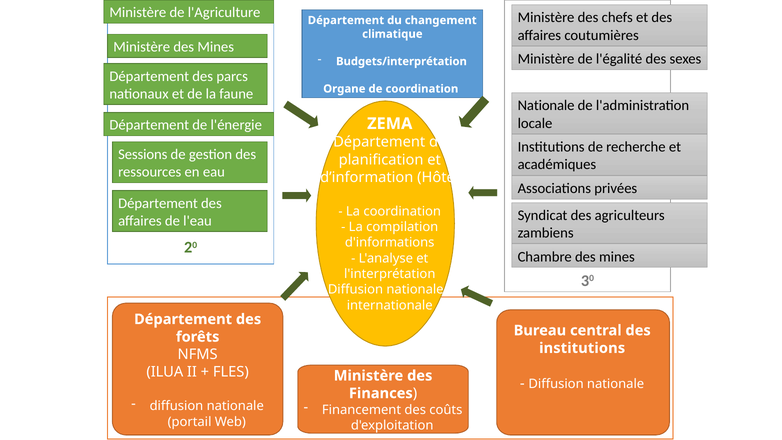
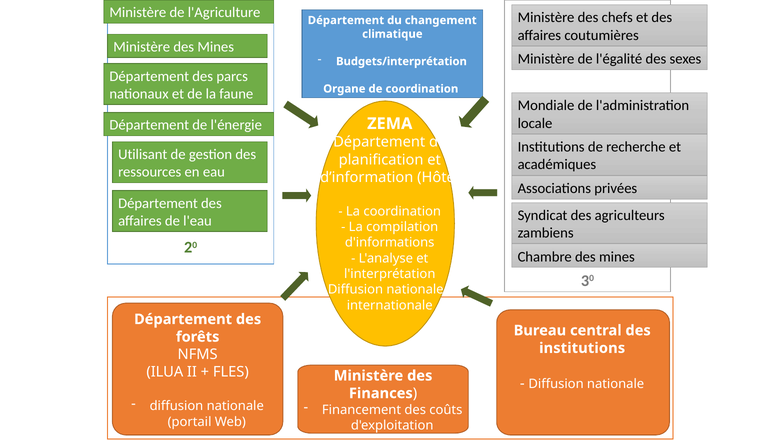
Nationale: Nationale -> Mondiale (546, 106)
Sessions: Sessions -> Utilisant (143, 154)
